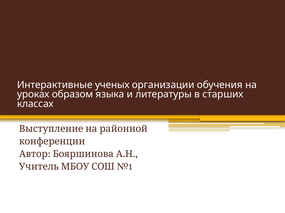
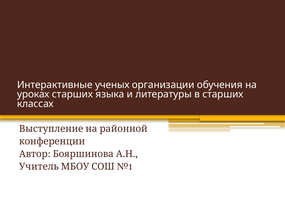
уроках образом: образом -> старших (72, 95)
